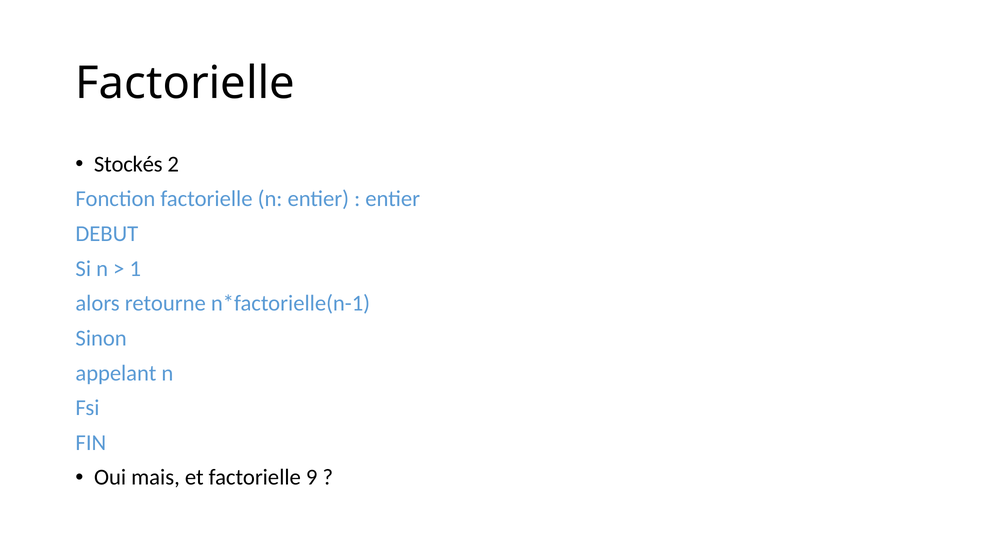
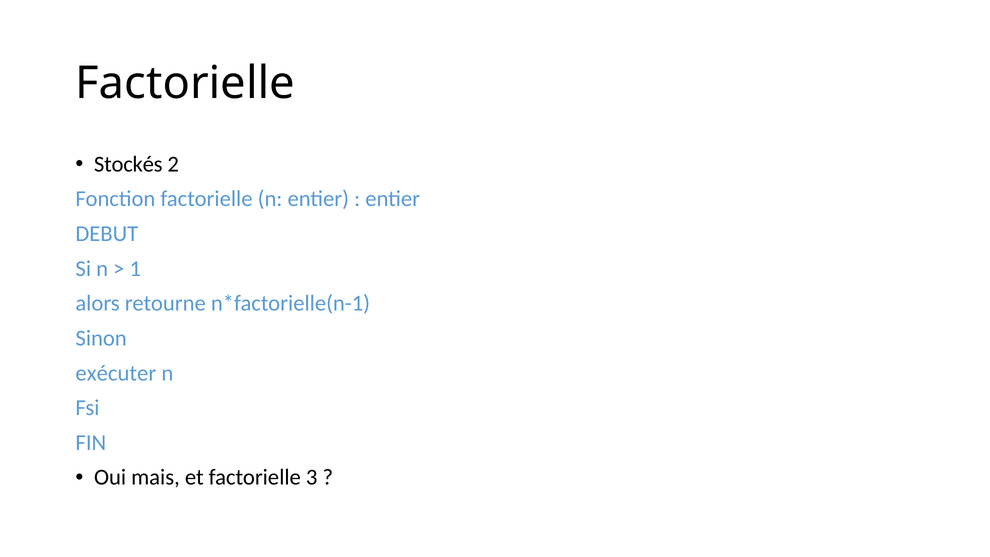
appelant: appelant -> exécuter (116, 373)
9: 9 -> 3 (312, 477)
